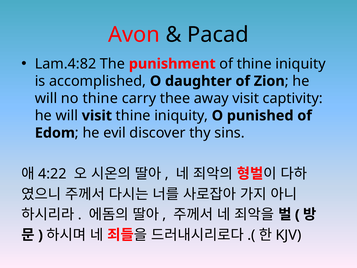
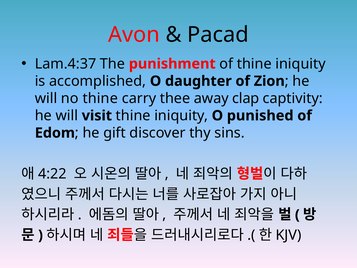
Lam.4:82: Lam.4:82 -> Lam.4:37 (66, 64)
away visit: visit -> clap (246, 98)
evil: evil -> gift (115, 133)
